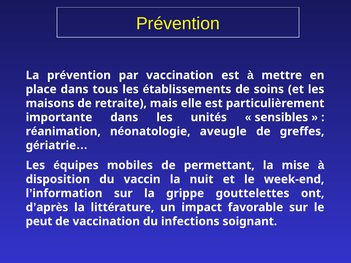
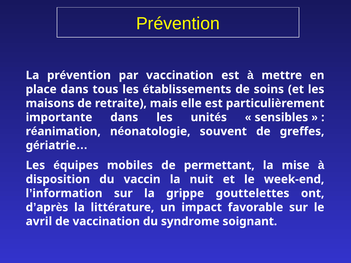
aveugle: aveugle -> souvent (223, 131)
peut: peut -> avril (39, 222)
infections: infections -> syndrome (190, 222)
